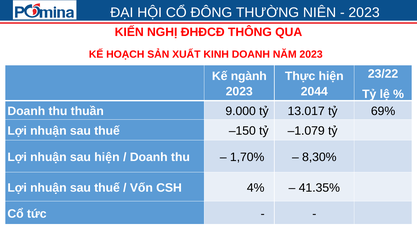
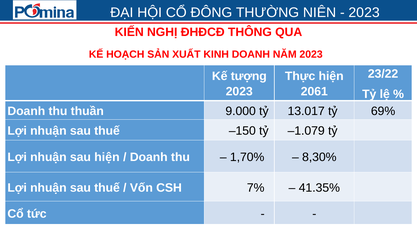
ngành: ngành -> tượng (249, 76)
2044: 2044 -> 2061 (314, 92)
4%: 4% -> 7% (256, 188)
